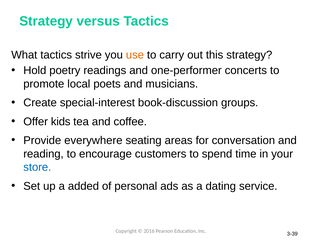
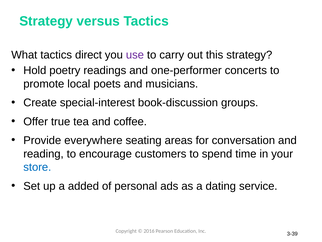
strive: strive -> direct (88, 55)
use colour: orange -> purple (135, 55)
kids: kids -> true (61, 121)
